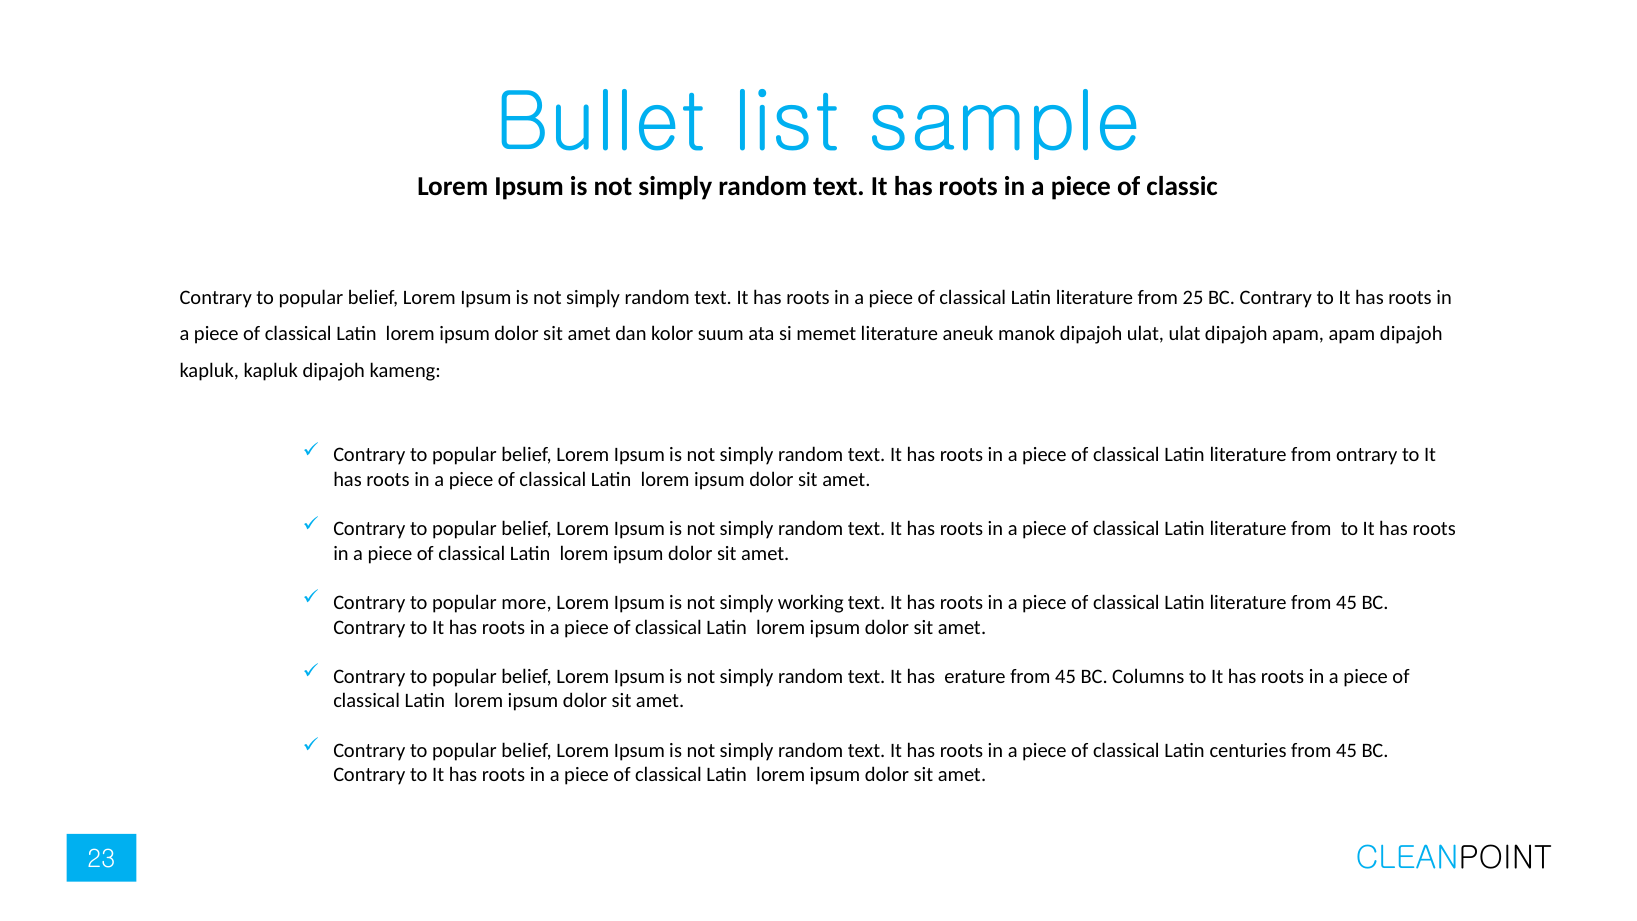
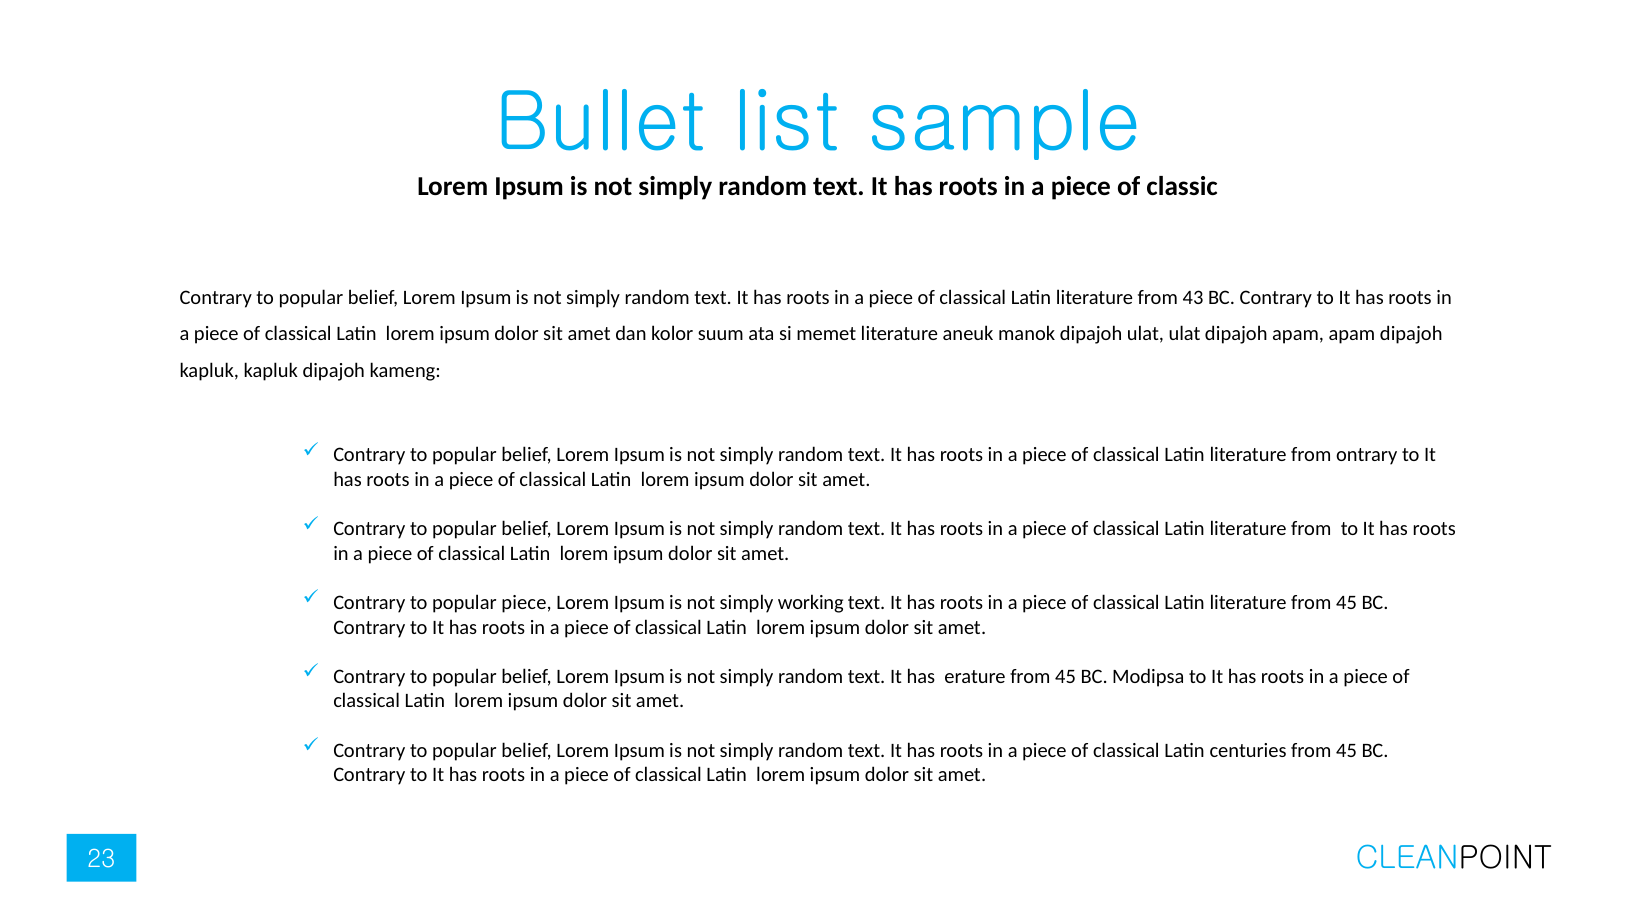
25: 25 -> 43 (1193, 297)
popular more: more -> piece (527, 603)
Columns: Columns -> Modipsa (1148, 676)
